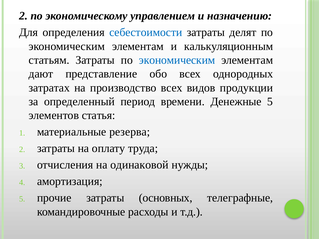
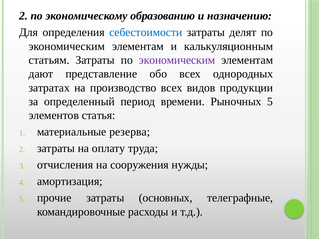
управлением: управлением -> образованию (163, 16)
экономическим colour: blue -> purple (177, 60)
Денежные: Денежные -> Рыночных (236, 102)
одинаковой: одинаковой -> сооружения (140, 165)
